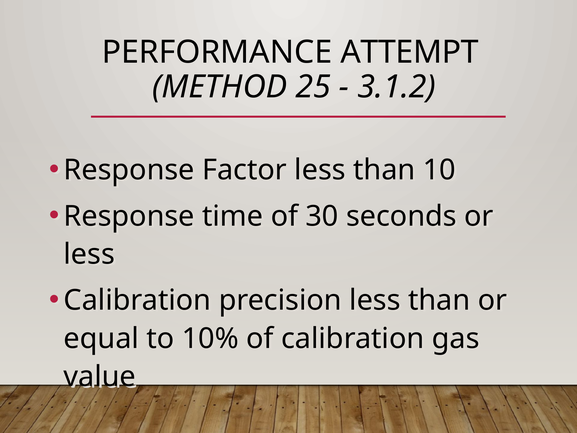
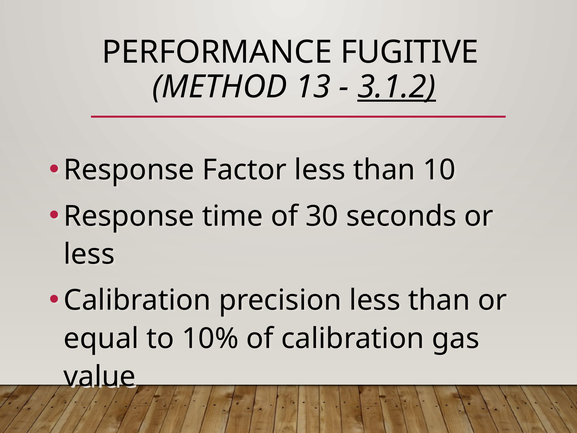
ATTEMPT: ATTEMPT -> FUGITIVE (410, 52)
25: 25 -> 13 (313, 87)
3.1.2 underline: none -> present (397, 87)
